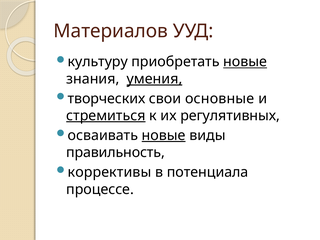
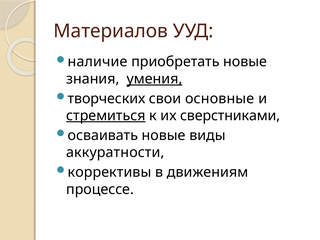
культуру: культуру -> наличие (98, 62)
новые underline: present -> none (245, 62)
регулятивных: регулятивных -> сверстниками (230, 116)
новые underline: present -> none (164, 135)
правильность: правильность -> аккуратности (115, 152)
потенциала: потенциала -> движениям (208, 172)
